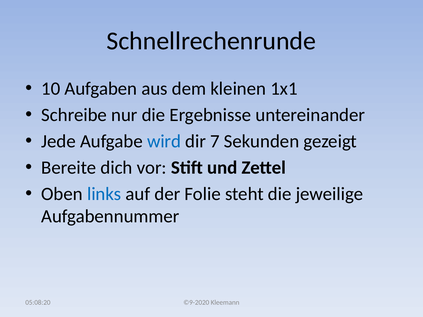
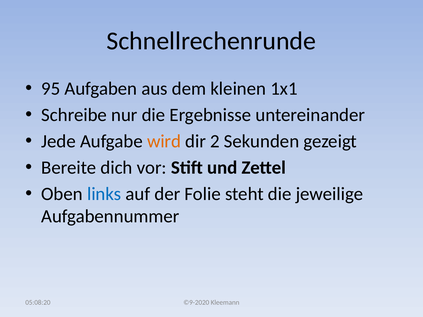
10: 10 -> 95 (51, 89)
wird colour: blue -> orange (164, 141)
7: 7 -> 2 (215, 141)
